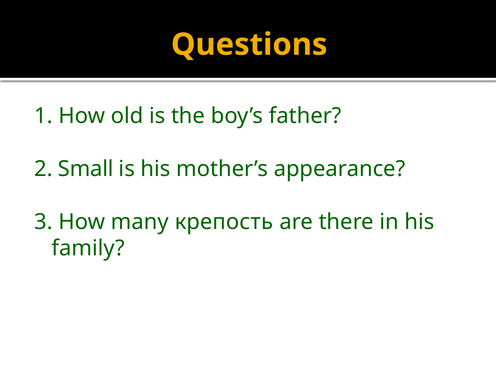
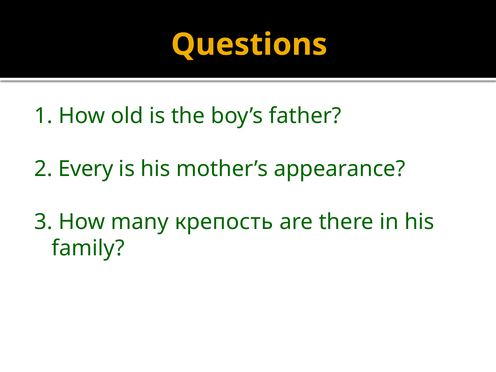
Small: Small -> Every (86, 169)
